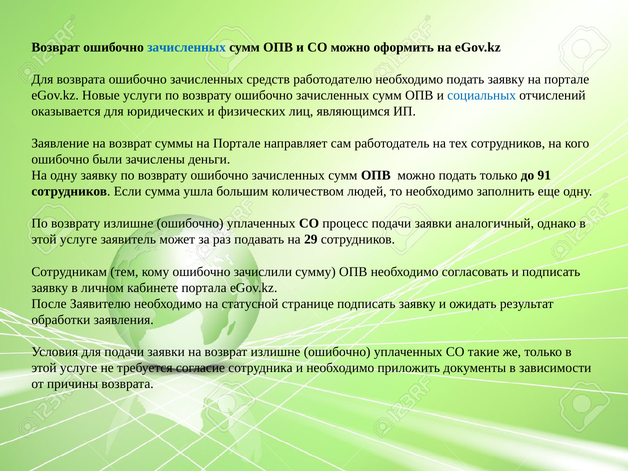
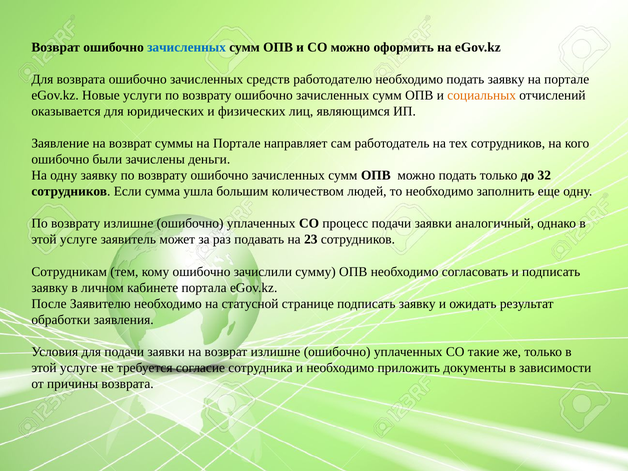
социальных colour: blue -> orange (482, 95)
91: 91 -> 32 (544, 175)
29: 29 -> 23 (311, 240)
